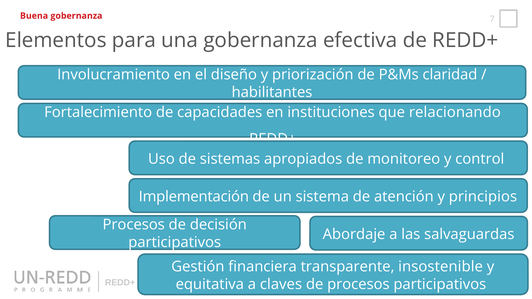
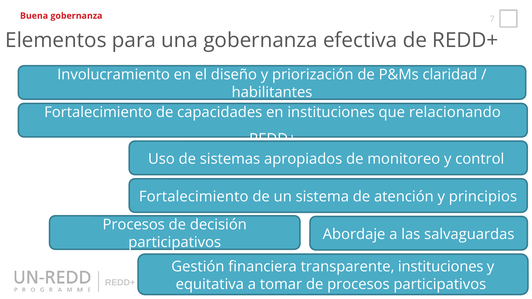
Implementación: Implementación -> Fortalecimiento (194, 197)
transparente insostenible: insostenible -> instituciones (441, 267)
claves: claves -> tomar (281, 284)
